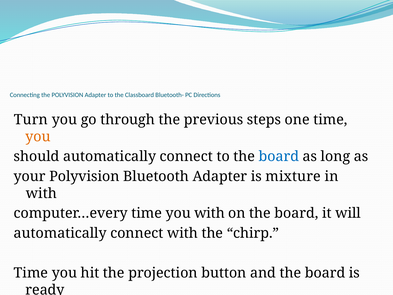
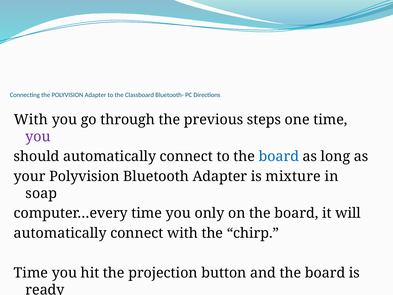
Turn: Turn -> With (31, 120)
you colour: orange -> purple (38, 137)
with: with -> soap (41, 193)
you with: with -> only (210, 213)
